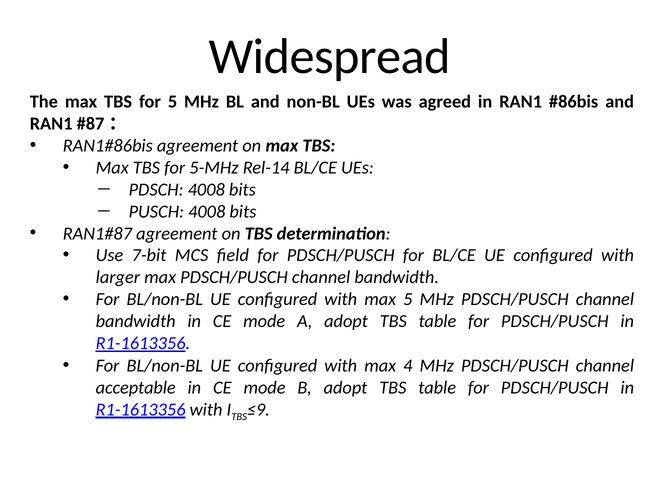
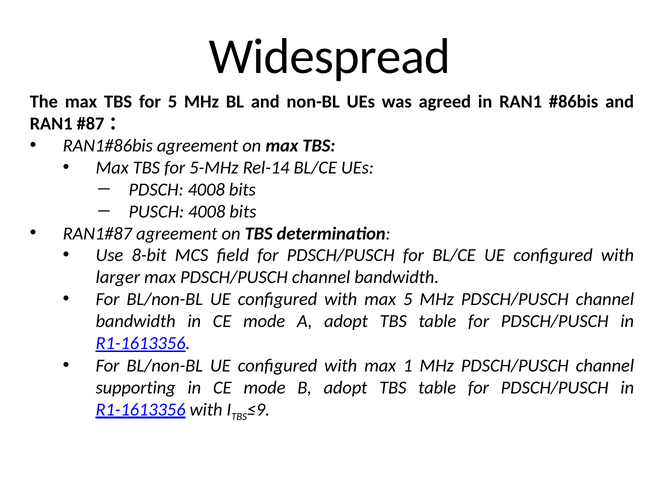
7-bit: 7-bit -> 8-bit (149, 256)
4: 4 -> 1 (408, 366)
acceptable: acceptable -> supporting (136, 388)
